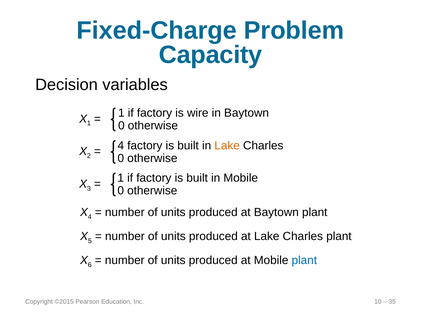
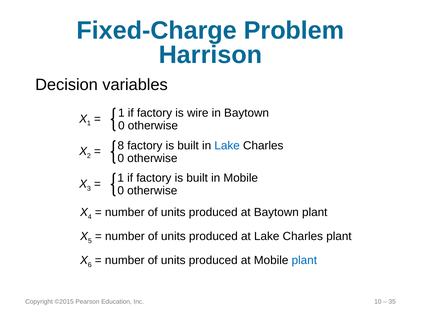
Capacity: Capacity -> Harrison (210, 55)
4: 4 -> 8 (121, 145)
Lake colour: orange -> blue (227, 145)
